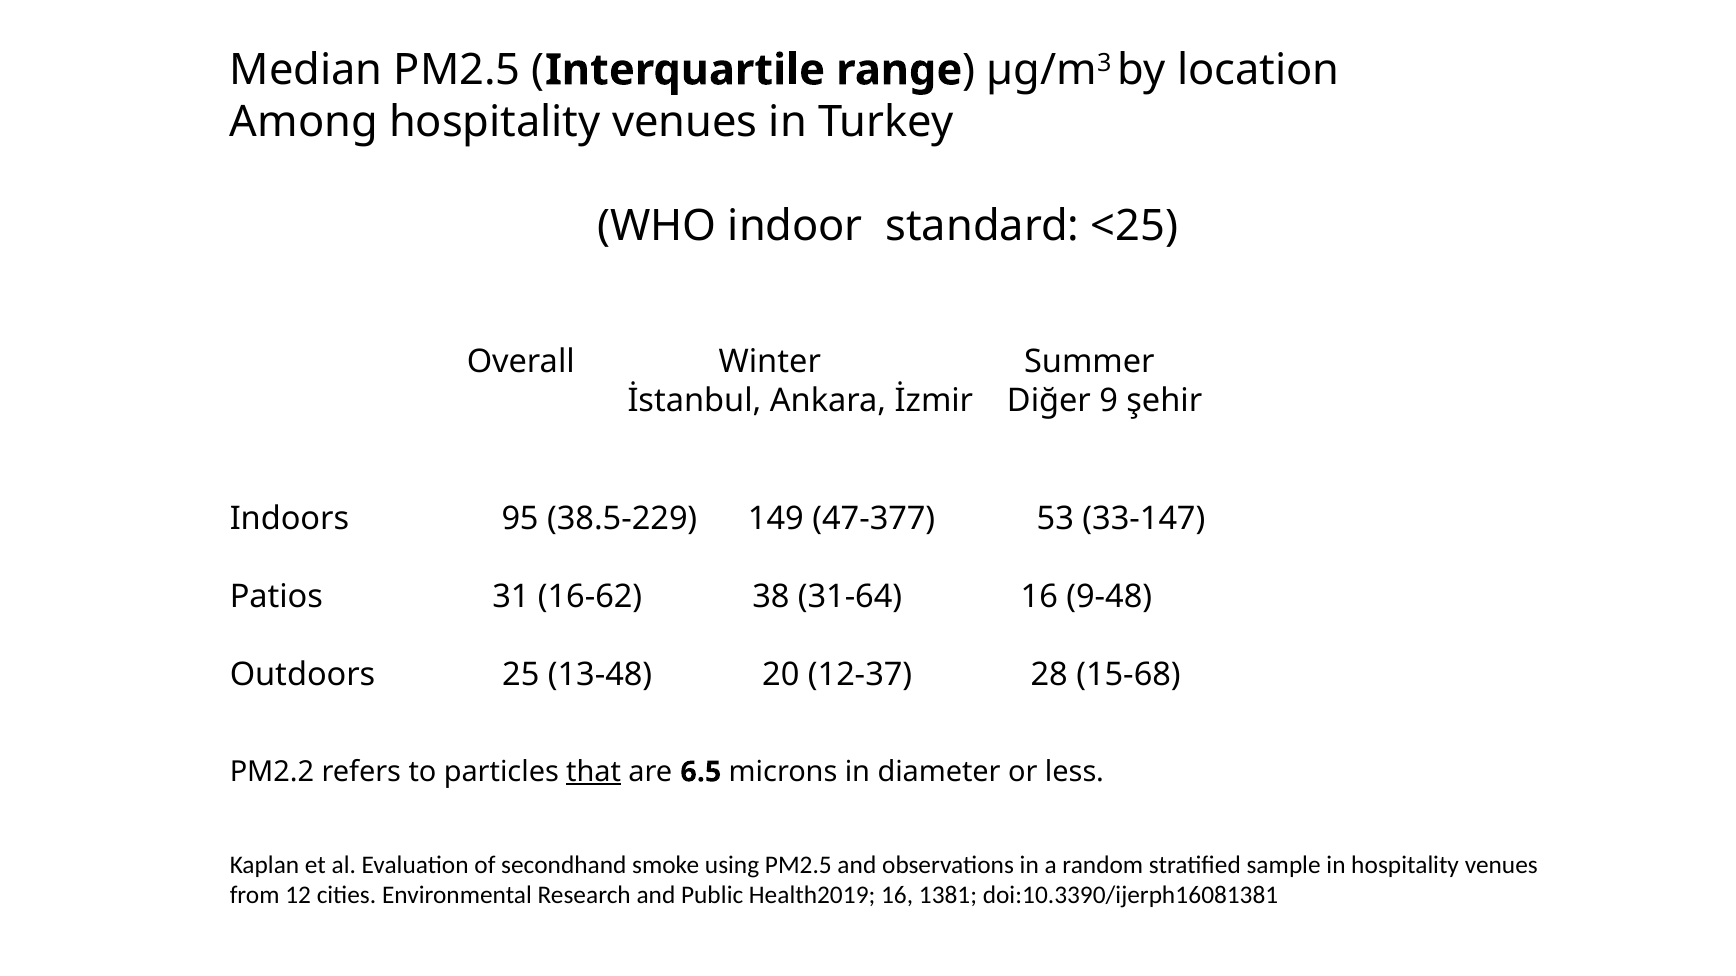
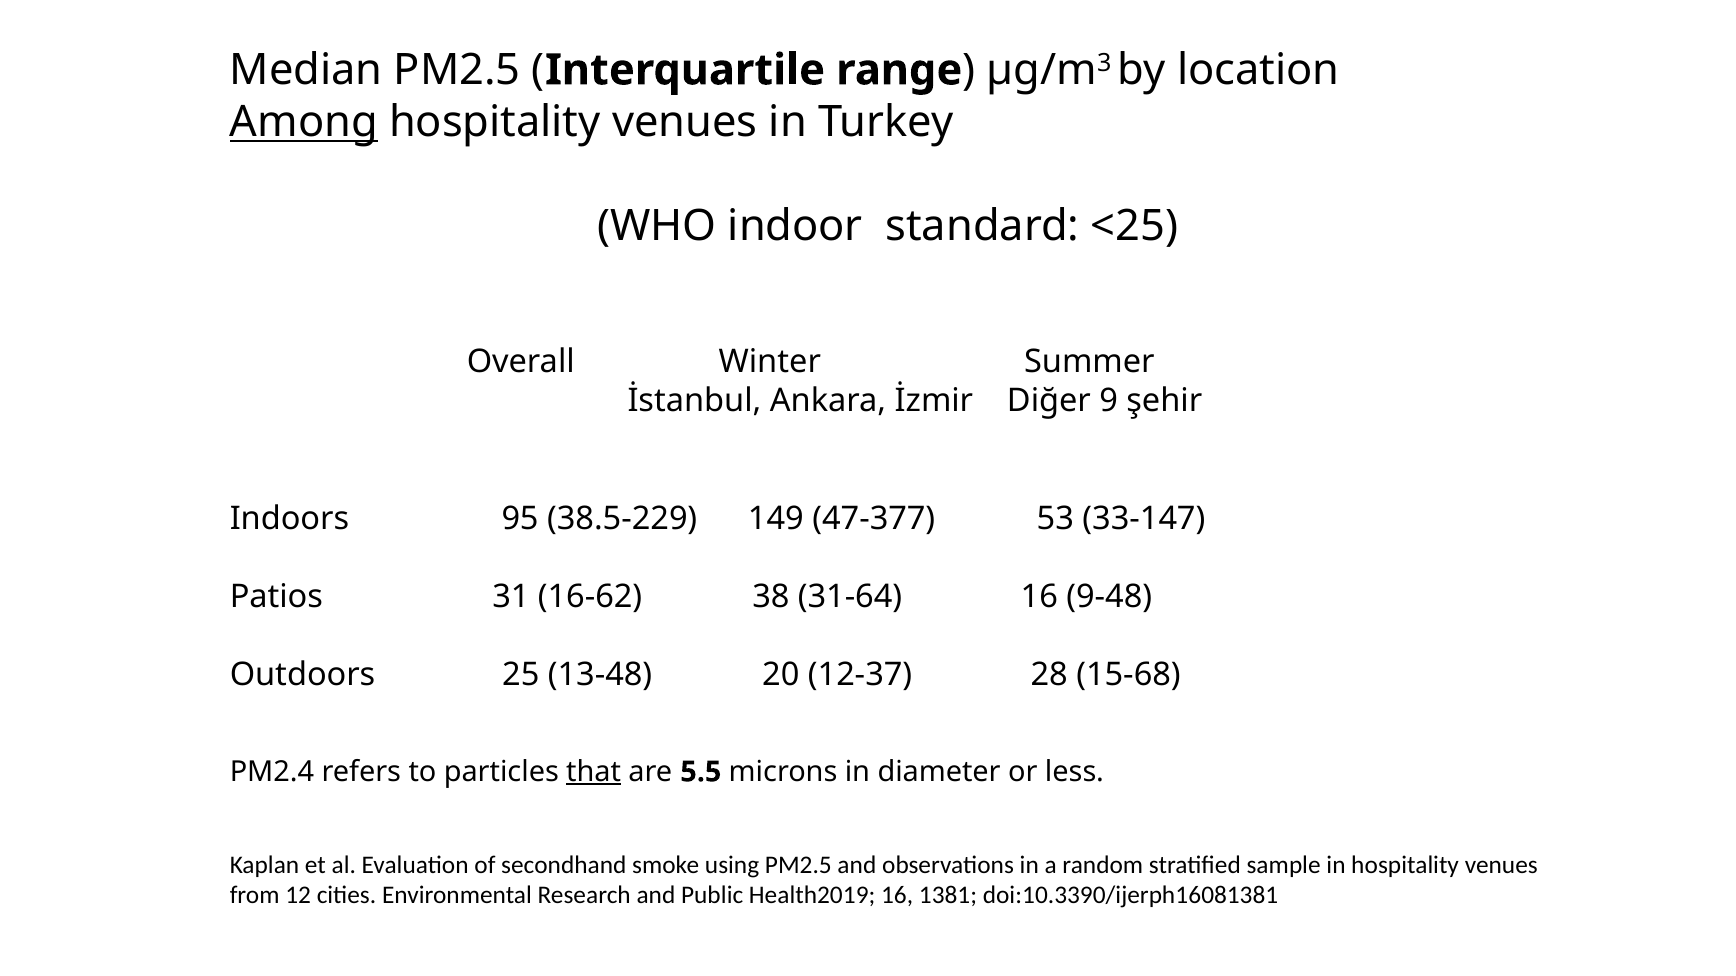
Among underline: none -> present (304, 122)
PM2.2: PM2.2 -> PM2.4 (272, 772)
6.5: 6.5 -> 5.5 (701, 772)
